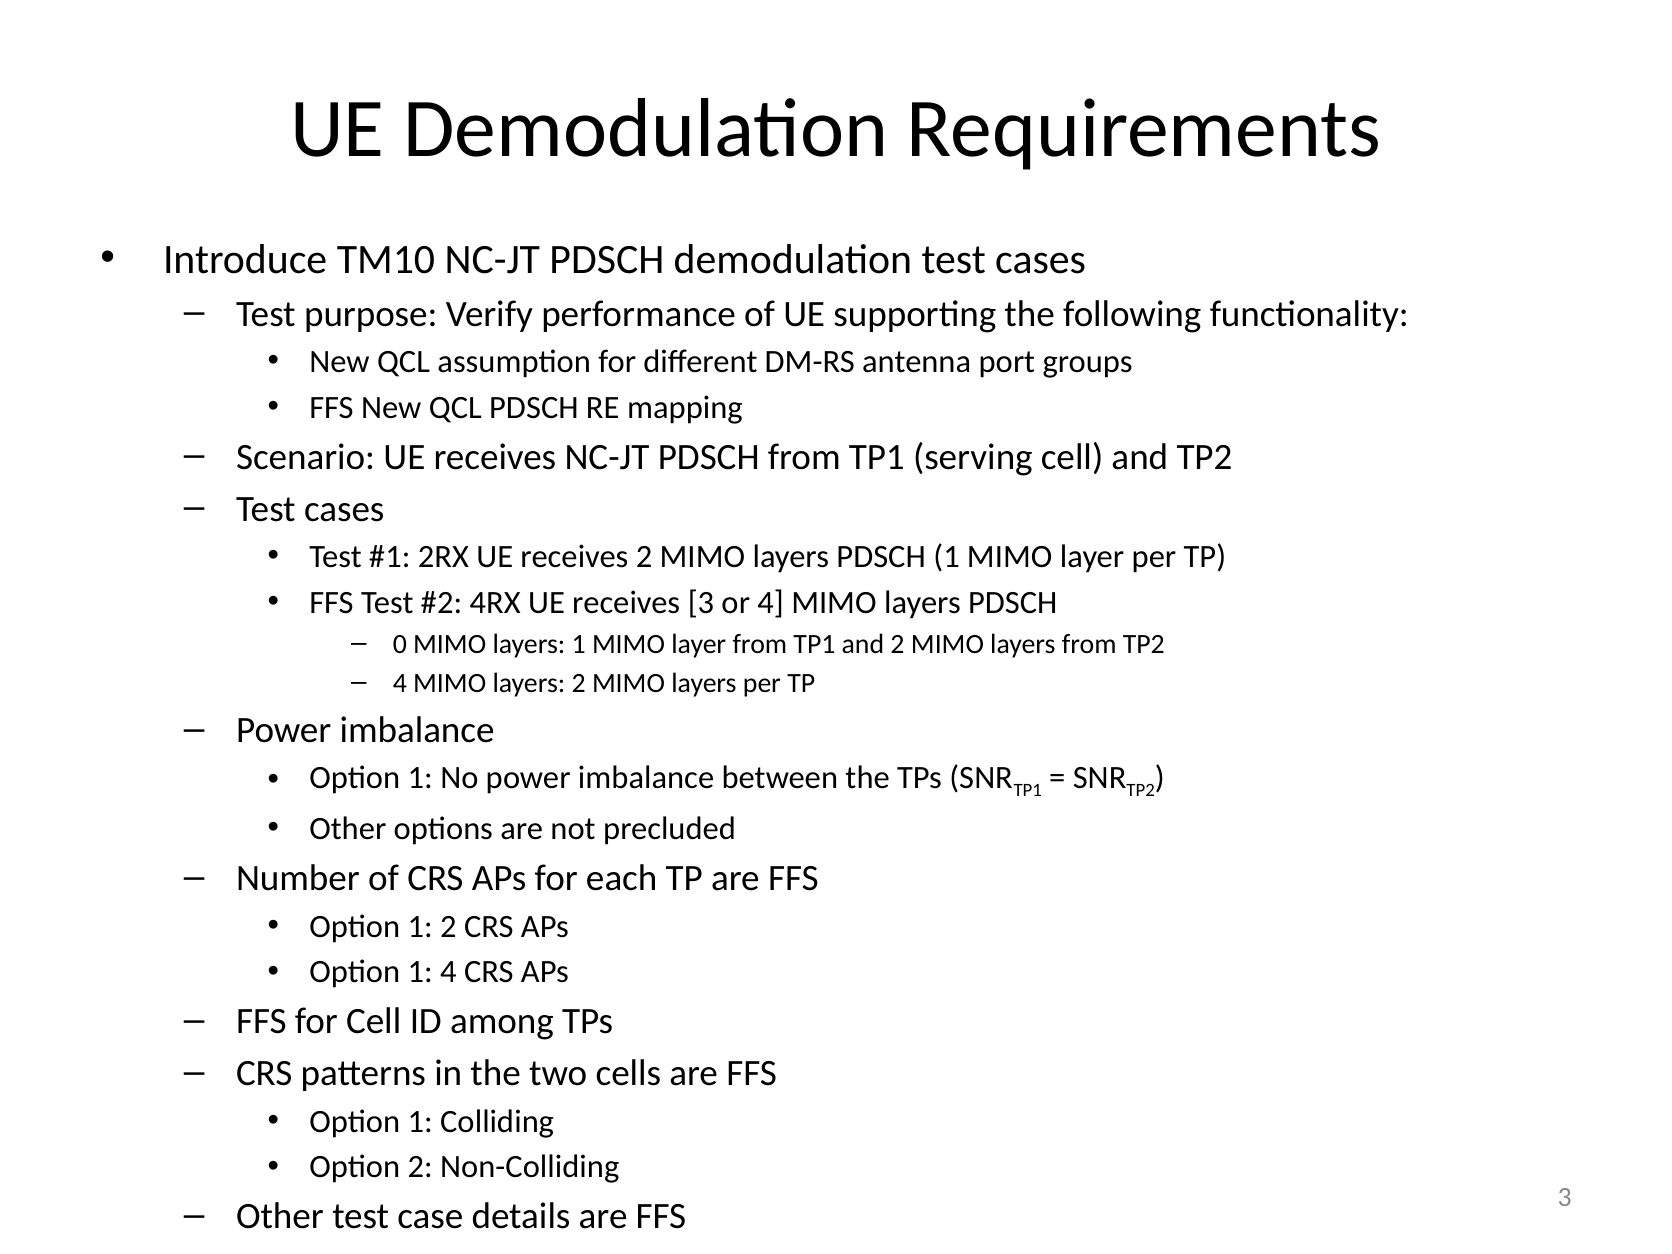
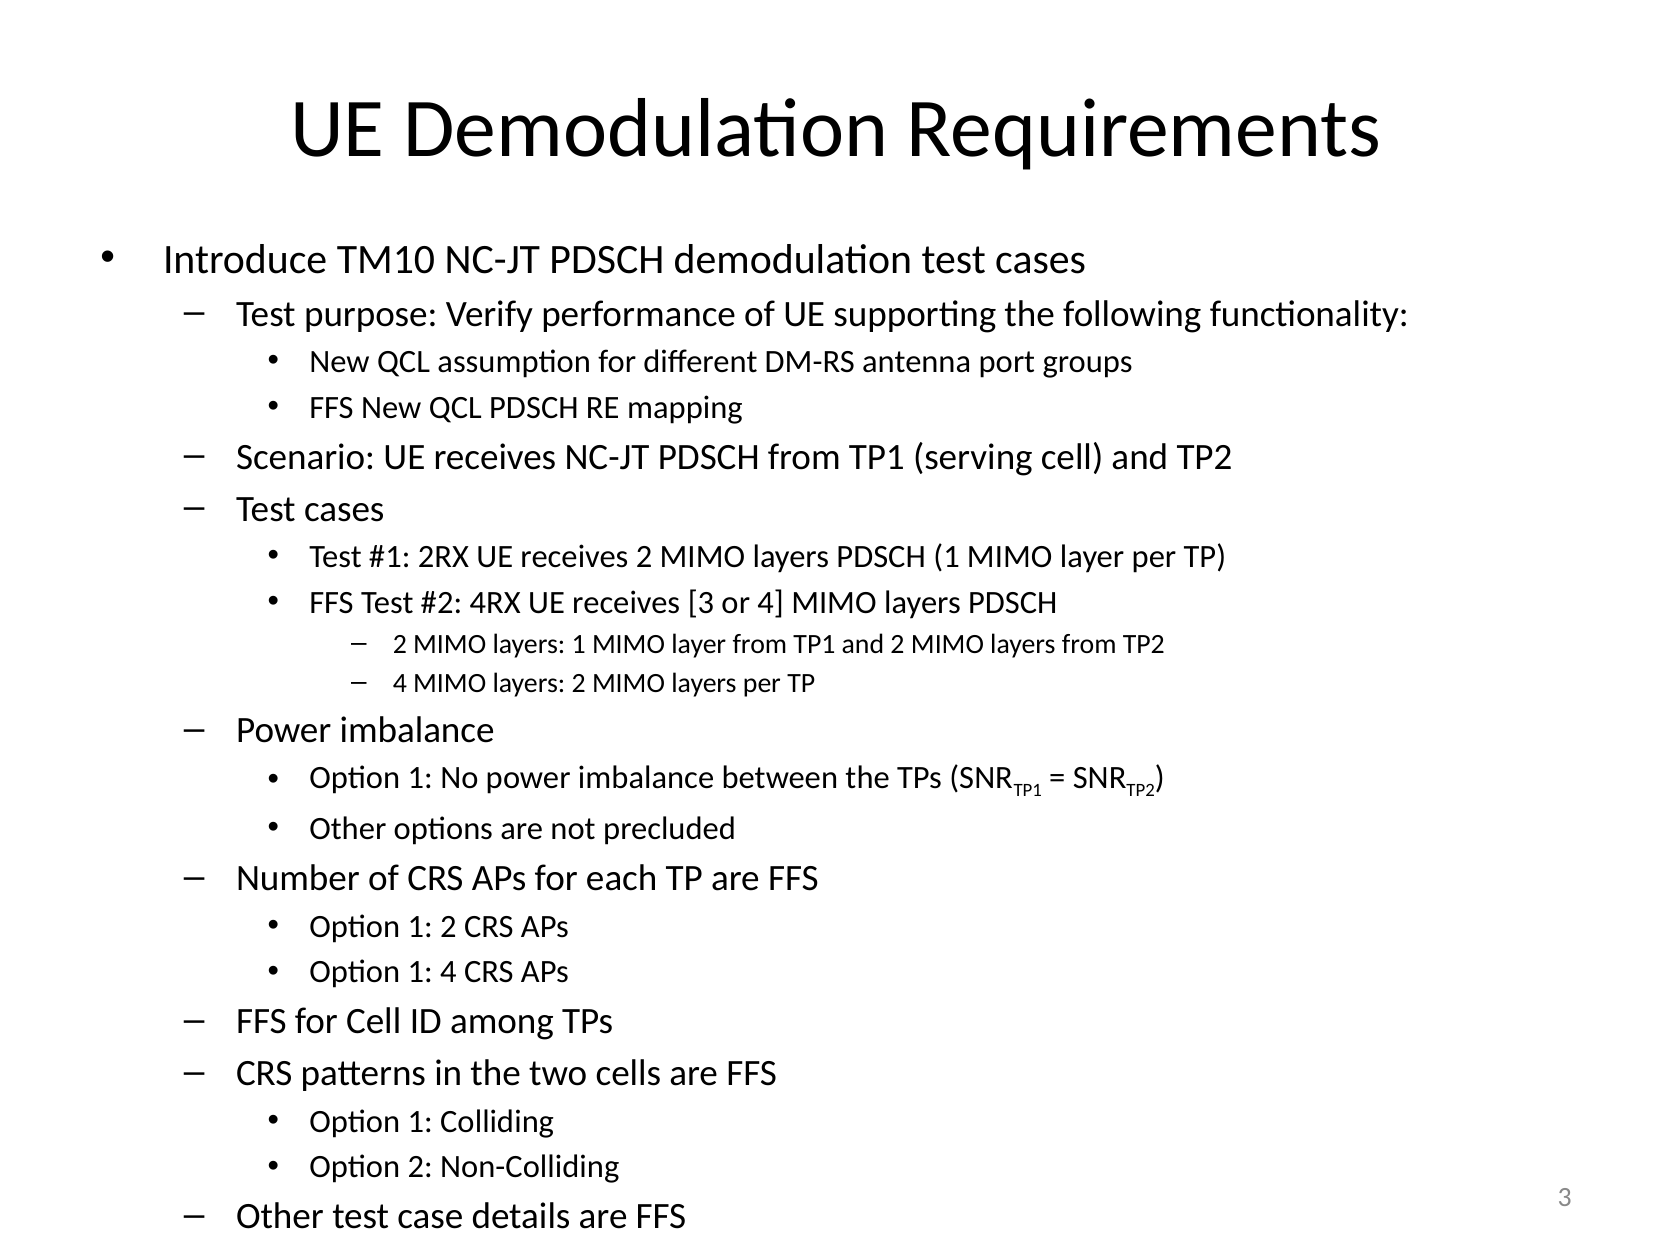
0: 0 -> 2 (400, 644)
